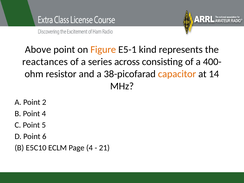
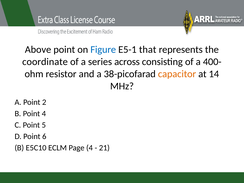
Figure colour: orange -> blue (103, 49)
kind: kind -> that (148, 49)
reactances: reactances -> coordinate (45, 62)
